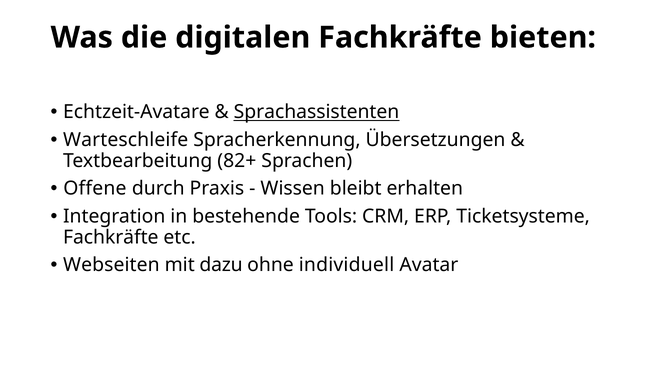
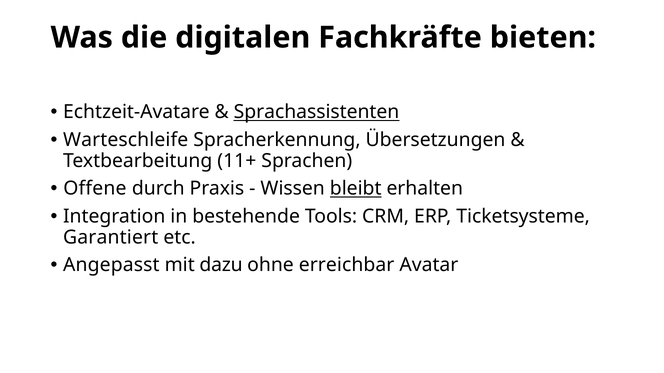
82+: 82+ -> 11+ (237, 161)
bleibt underline: none -> present (356, 189)
Fachkräfte: Fachkräfte -> Garantiert (111, 238)
Webseiten: Webseiten -> Angepasst (111, 265)
individuell: individuell -> erreichbar (347, 265)
